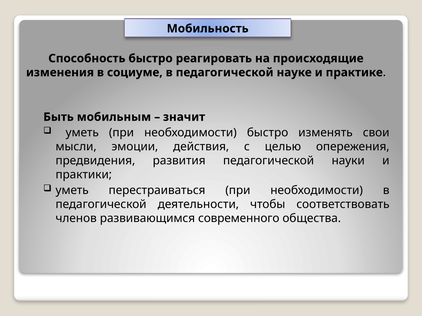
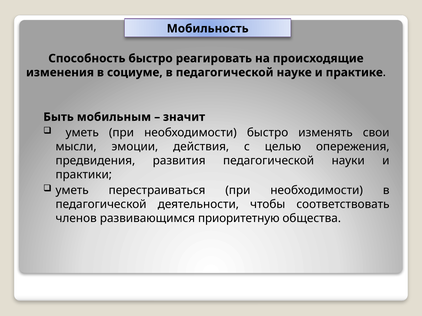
современного: современного -> приоритетную (239, 219)
